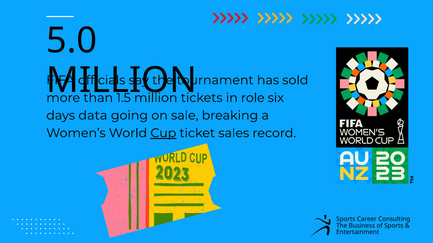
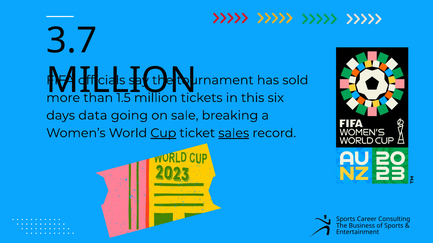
5.0: 5.0 -> 3.7 (72, 41)
role: role -> this (253, 98)
sales underline: none -> present (234, 133)
